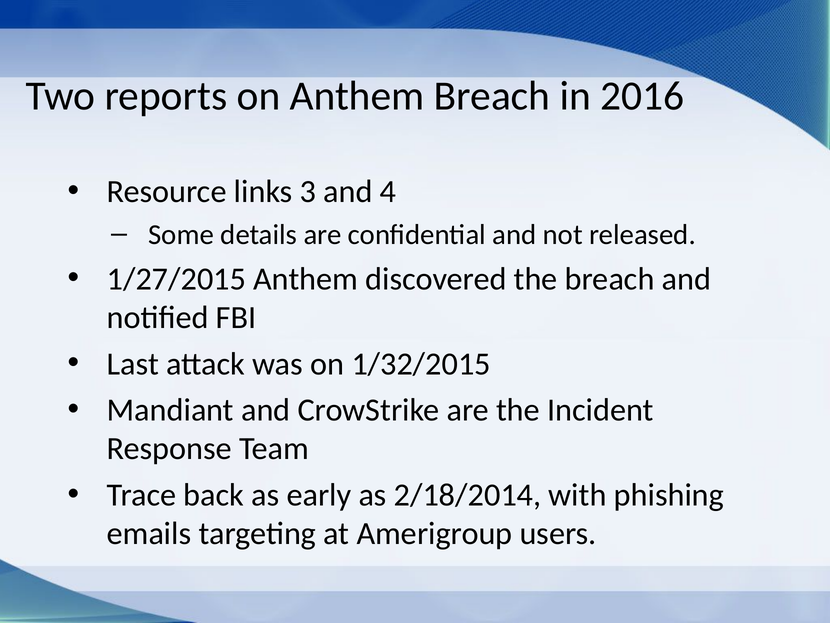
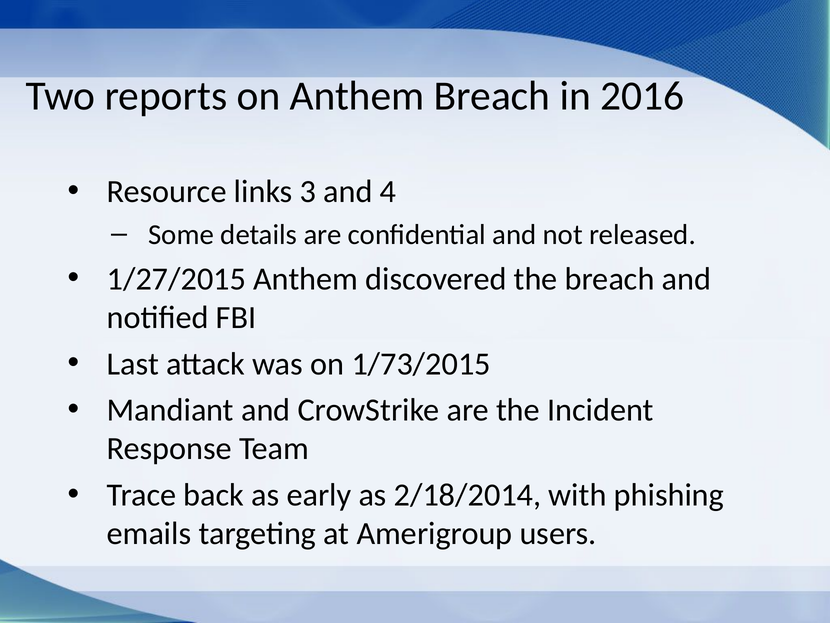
1/32/2015: 1/32/2015 -> 1/73/2015 (421, 364)
